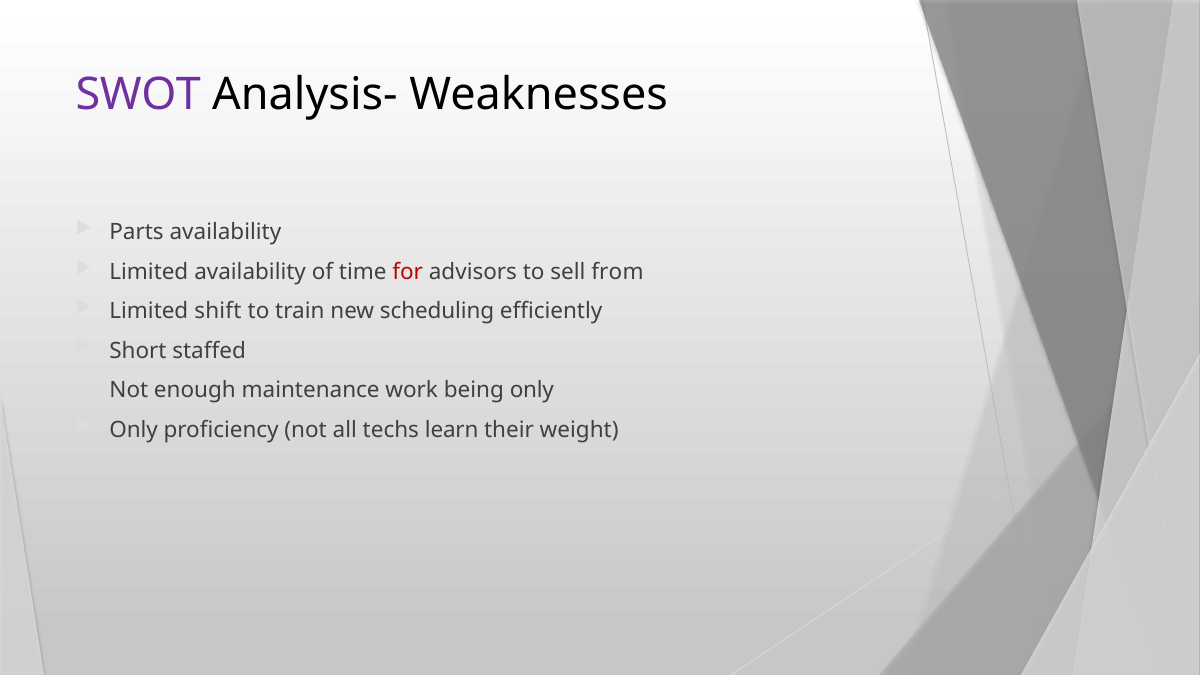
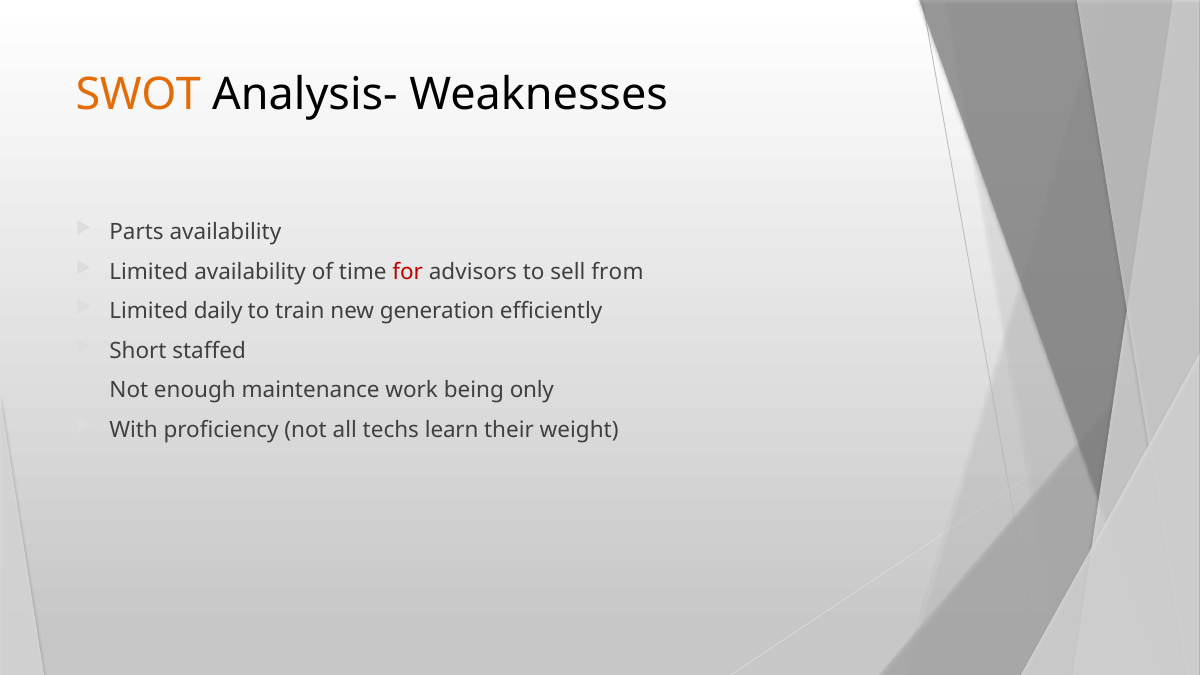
SWOT colour: purple -> orange (138, 95)
shift: shift -> daily (218, 311)
scheduling: scheduling -> generation (437, 311)
Only: Only -> With (134, 430)
